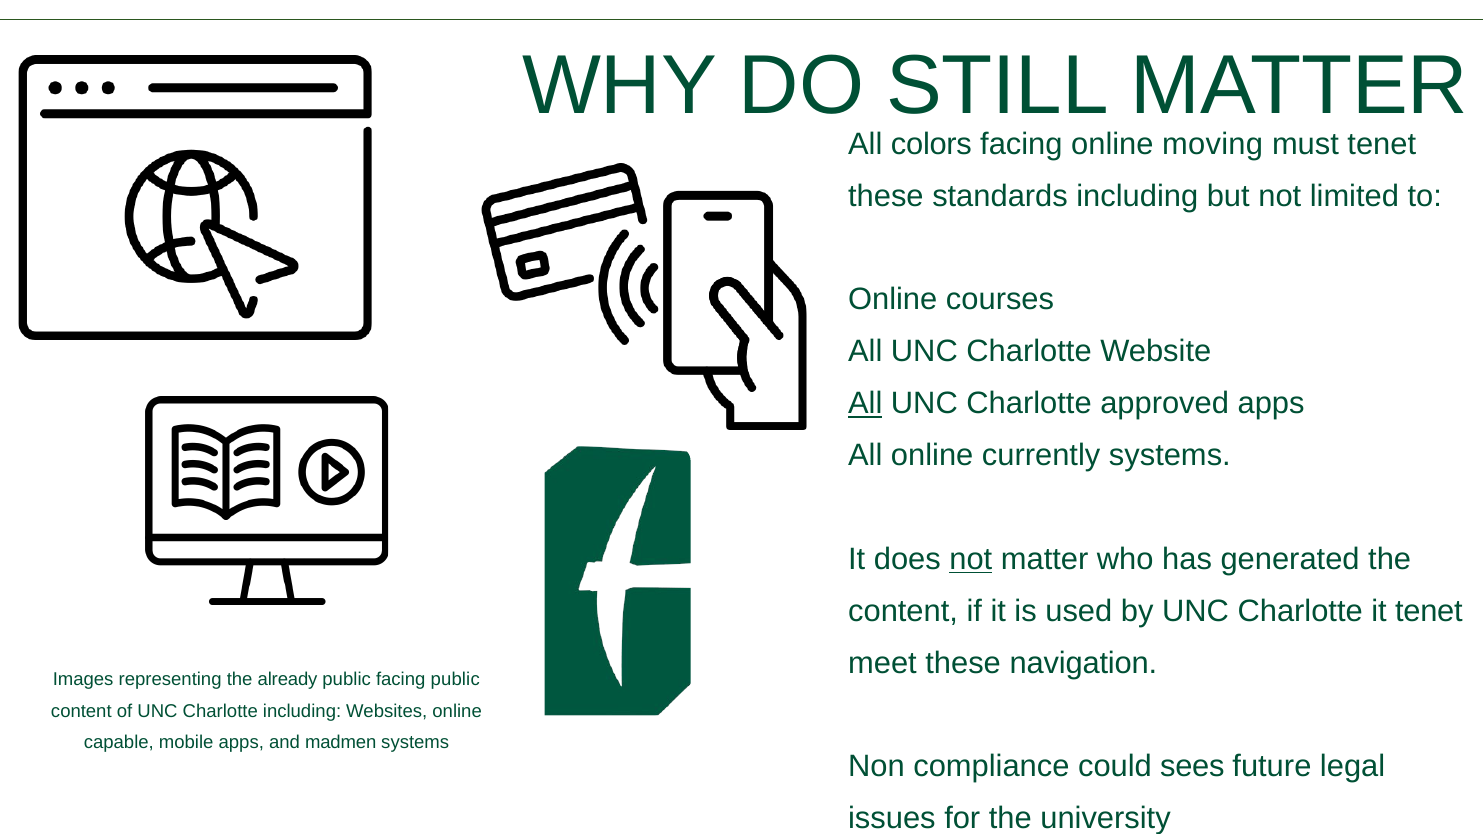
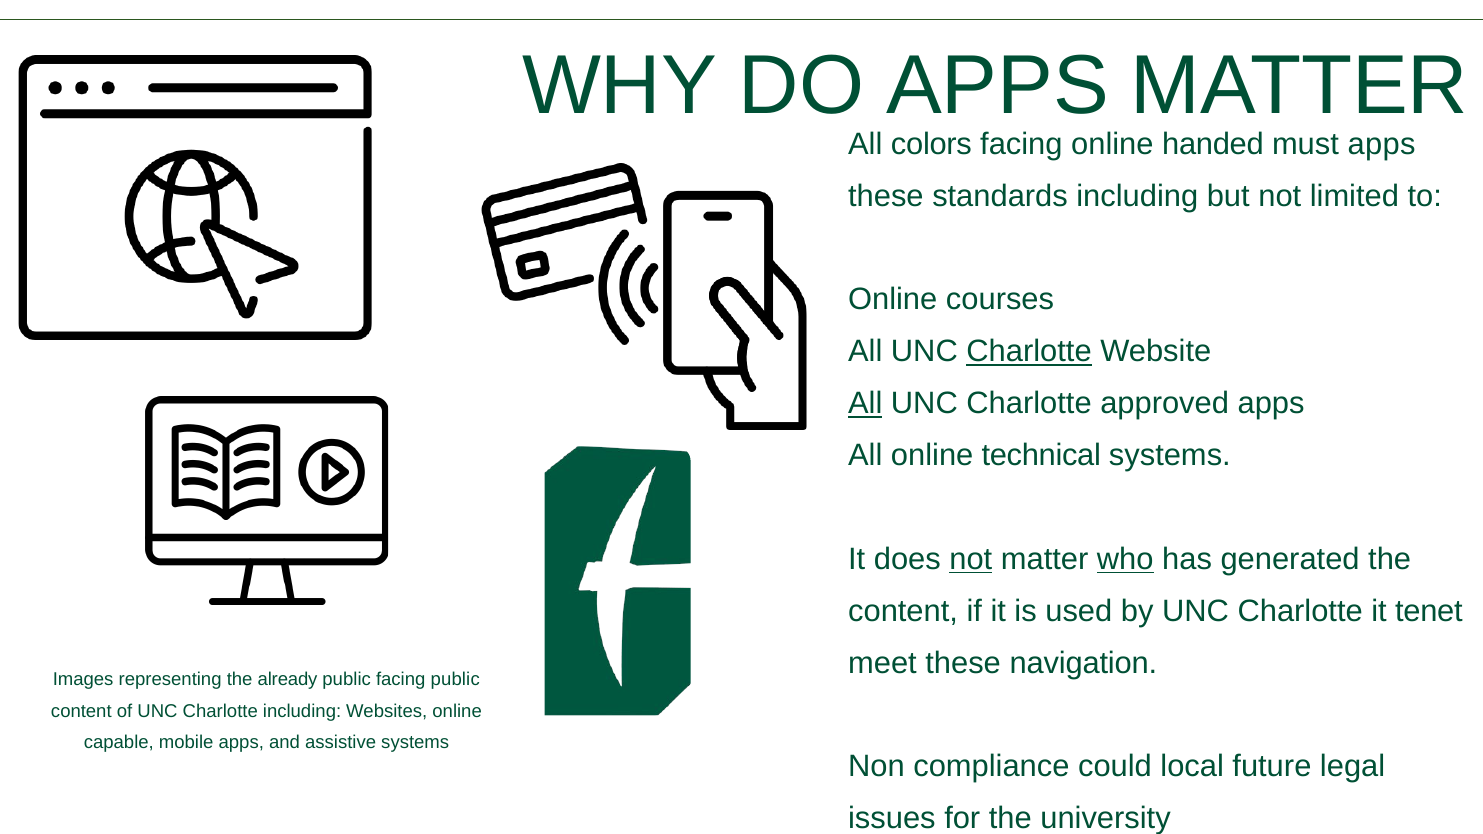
DO STILL: STILL -> APPS (997, 86)
moving: moving -> handed (1213, 144)
must tenet: tenet -> apps (1382, 144)
Charlotte underline: none -> present (1029, 352)
currently: currently -> technical (1041, 455)
who underline: none -> present (1125, 559)
madmen: madmen -> assistive (341, 742)
sees: sees -> local (1192, 767)
